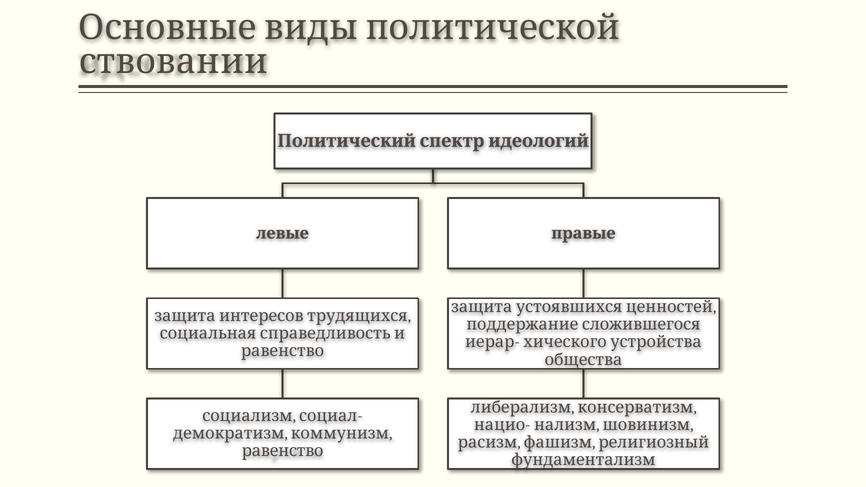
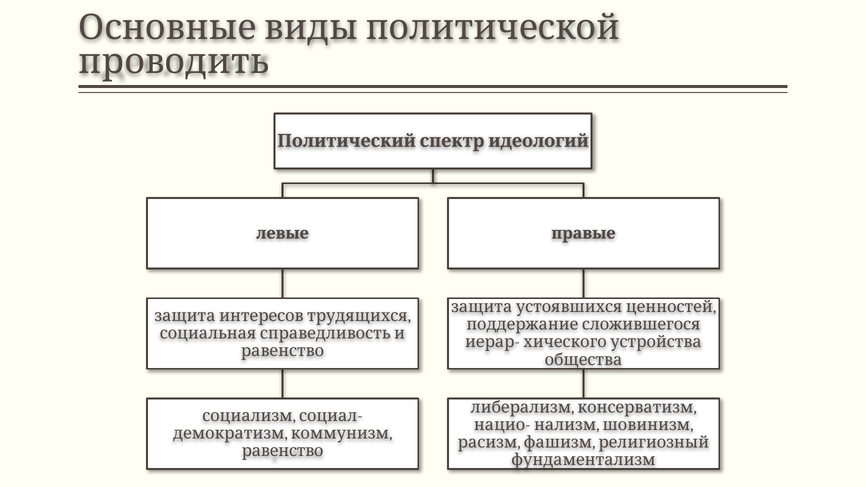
ствовании: ствовании -> проводить (174, 62)
